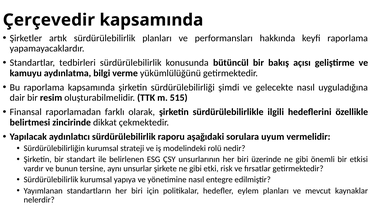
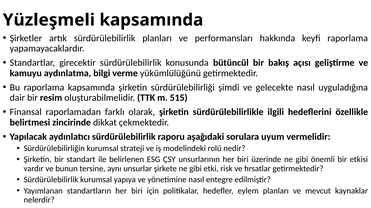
Çerçevedir: Çerçevedir -> Yüzleşmeli (49, 20)
tedbirleri: tedbirleri -> girecektir (78, 63)
